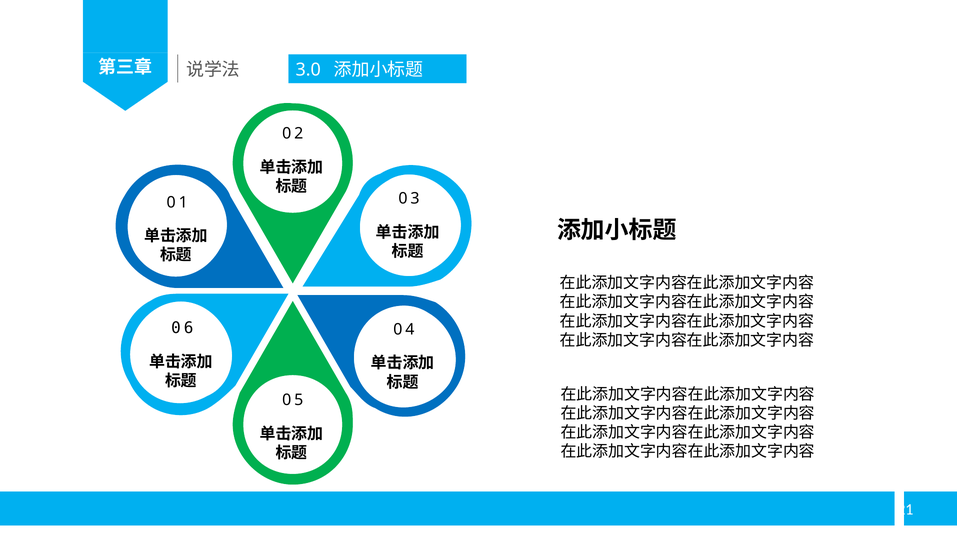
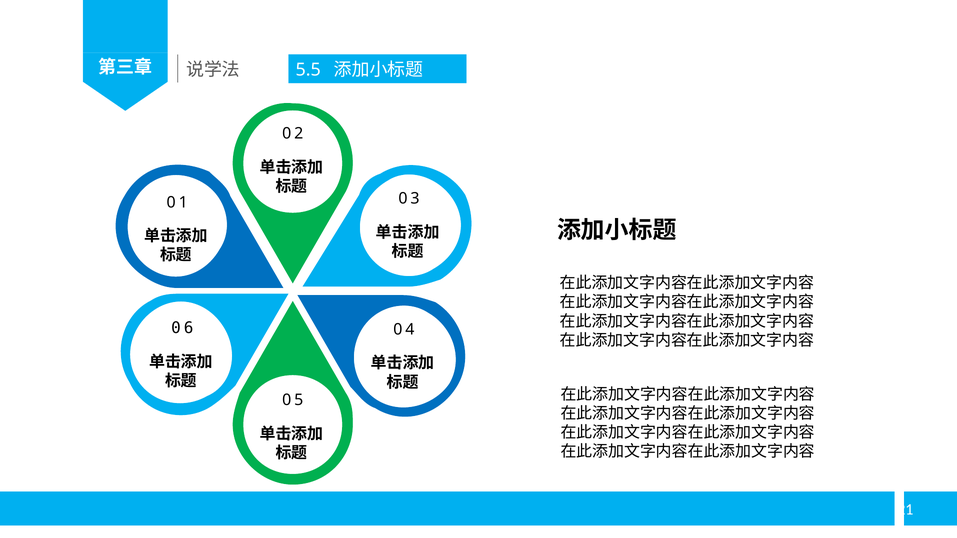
3.0: 3.0 -> 5.5 (308, 70)
